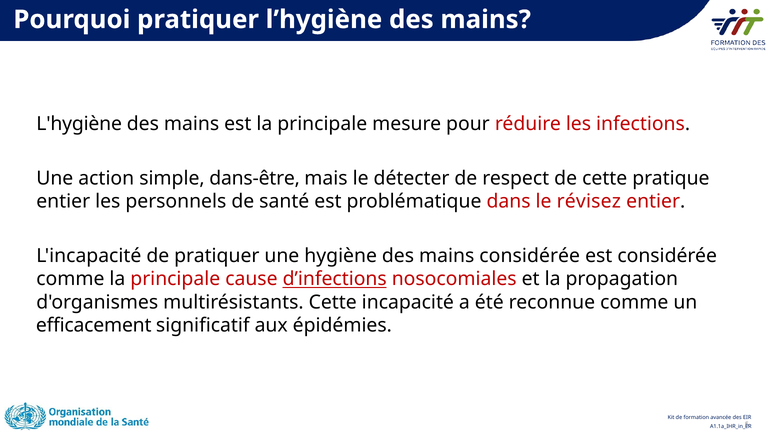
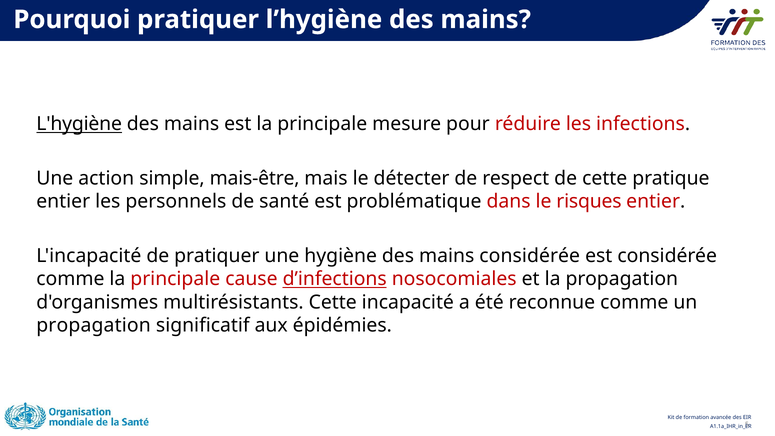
L'hygiène underline: none -> present (79, 124)
dans-être: dans-être -> mais-être (255, 178)
révisez: révisez -> risques (589, 201)
efficacement: efficacement -> propagation (94, 325)
